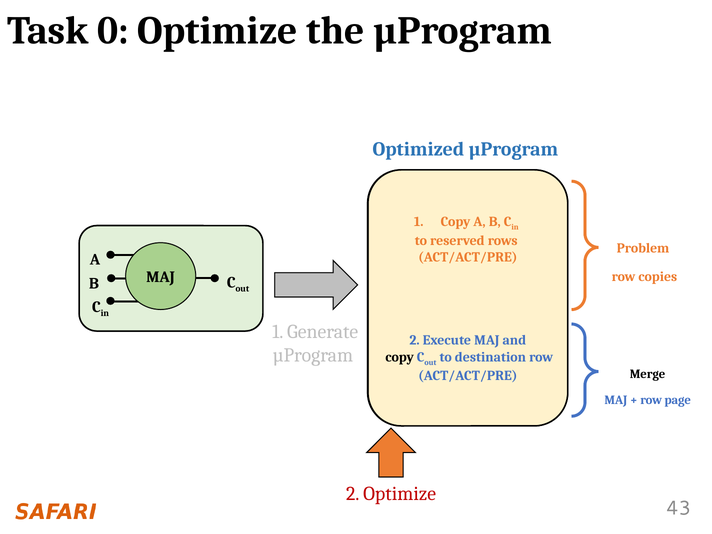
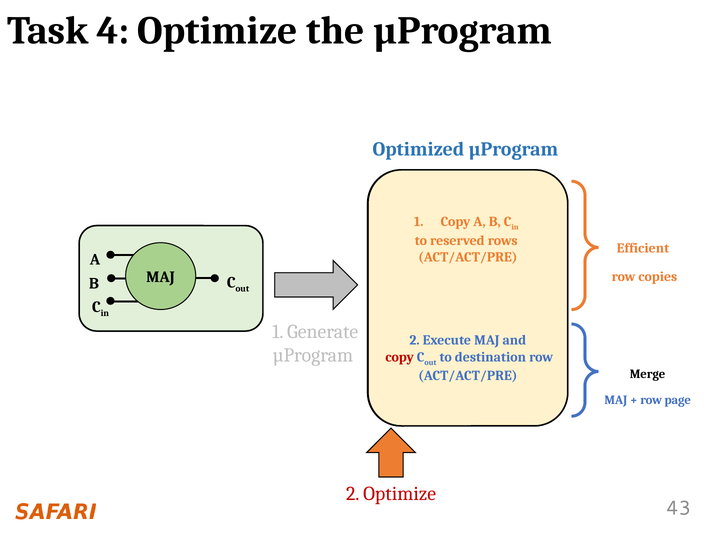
Task 0: 0 -> 4 (113, 31)
Problem: Problem -> Efficient (643, 248)
copy colour: black -> red (400, 357)
